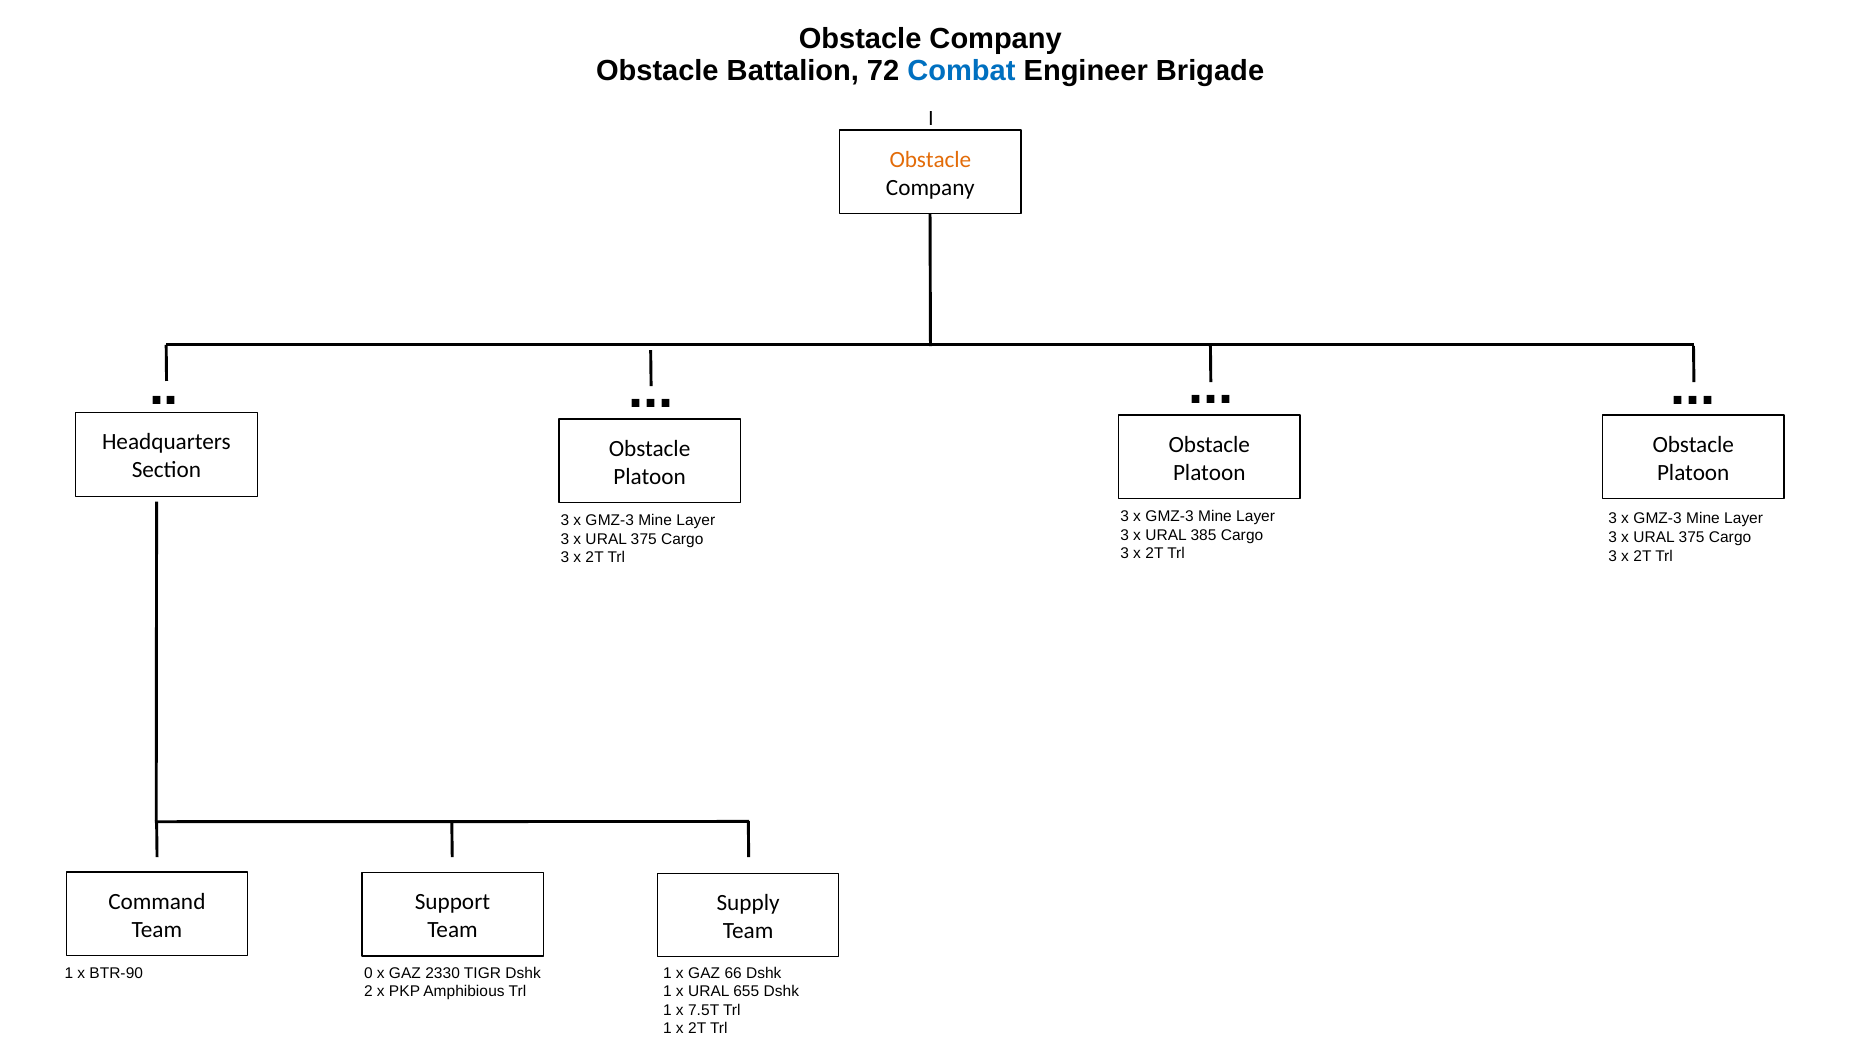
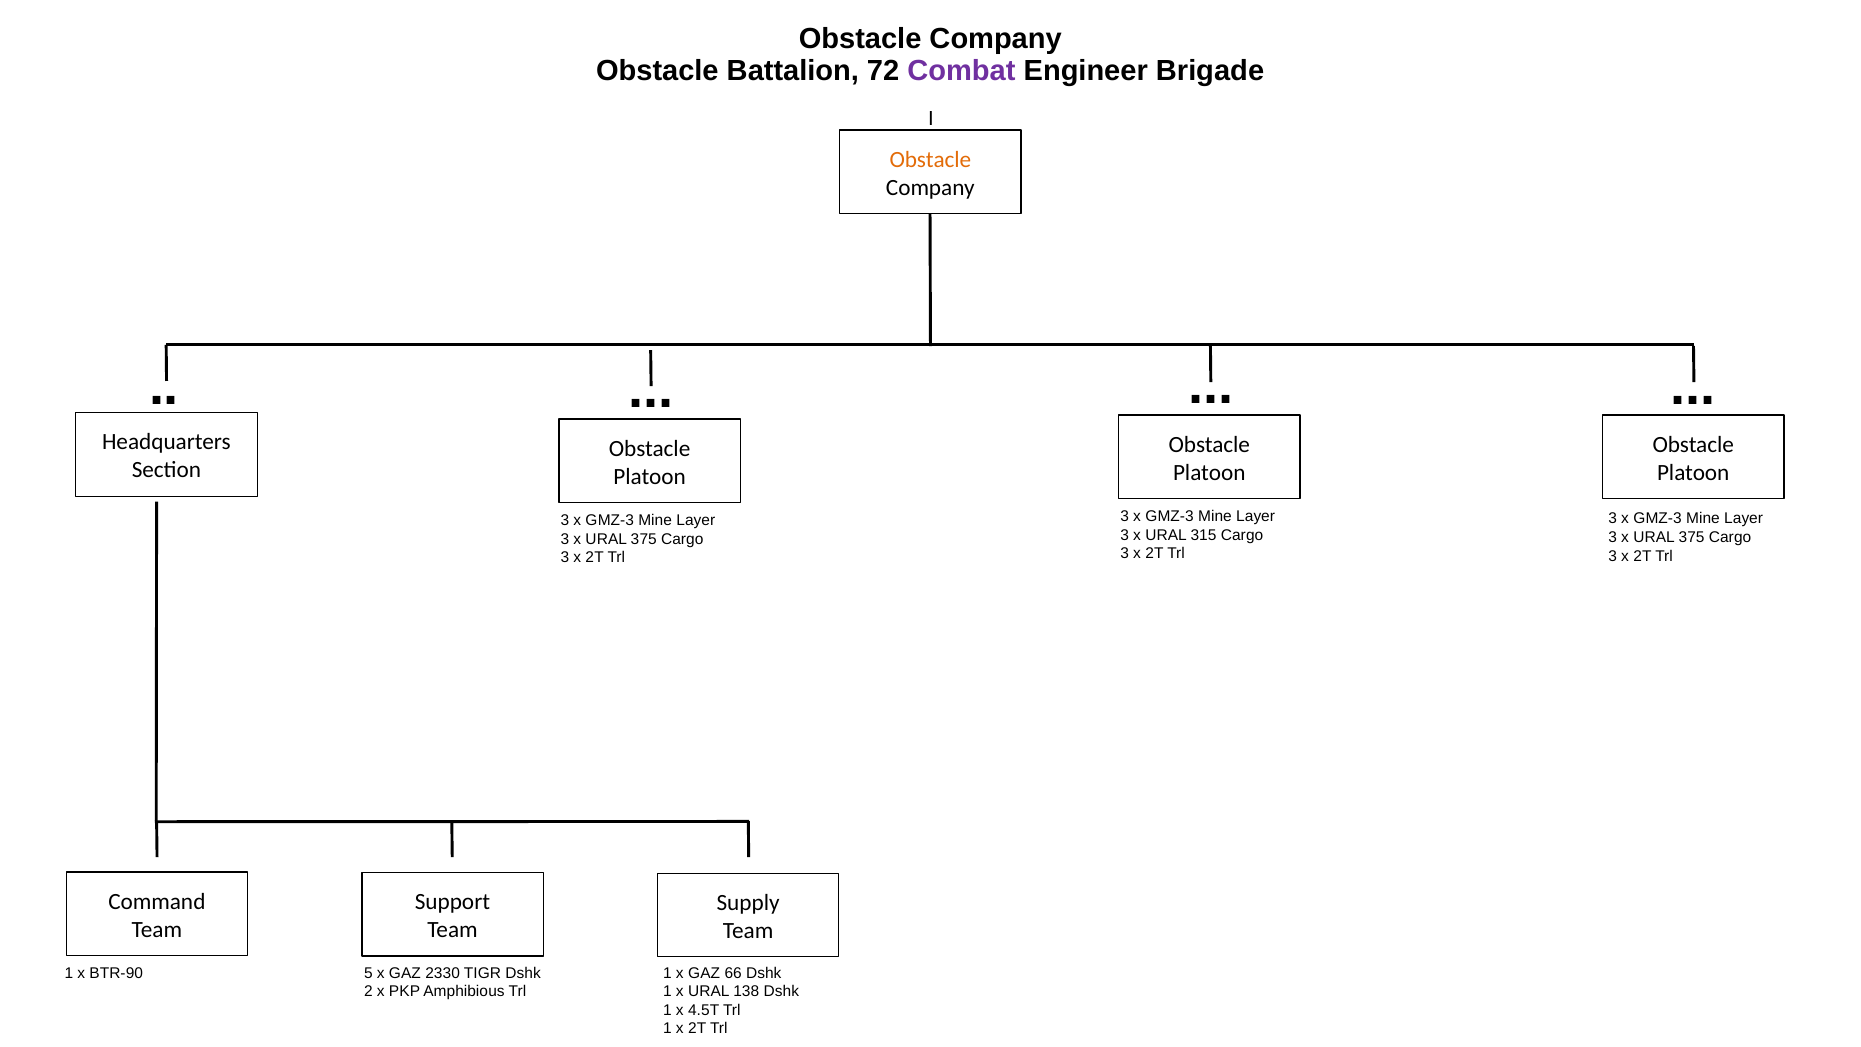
Combat colour: blue -> purple (961, 70)
385: 385 -> 315 (1204, 535)
0: 0 -> 5 (368, 973)
655: 655 -> 138 (746, 991)
7.5T: 7.5T -> 4.5T (704, 1010)
